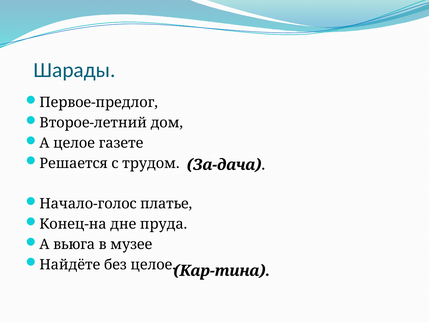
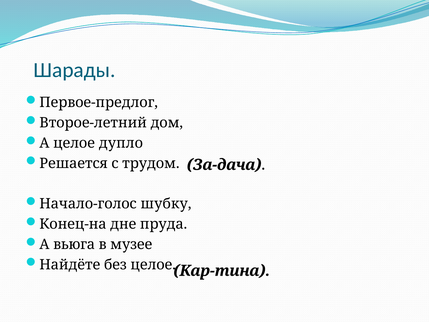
газете: газете -> дупло (121, 143)
платье: платье -> шубку (166, 204)
